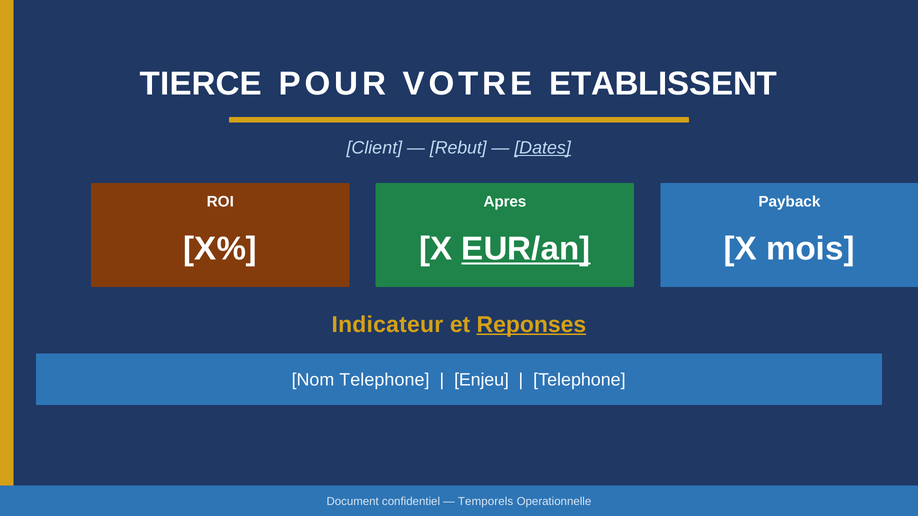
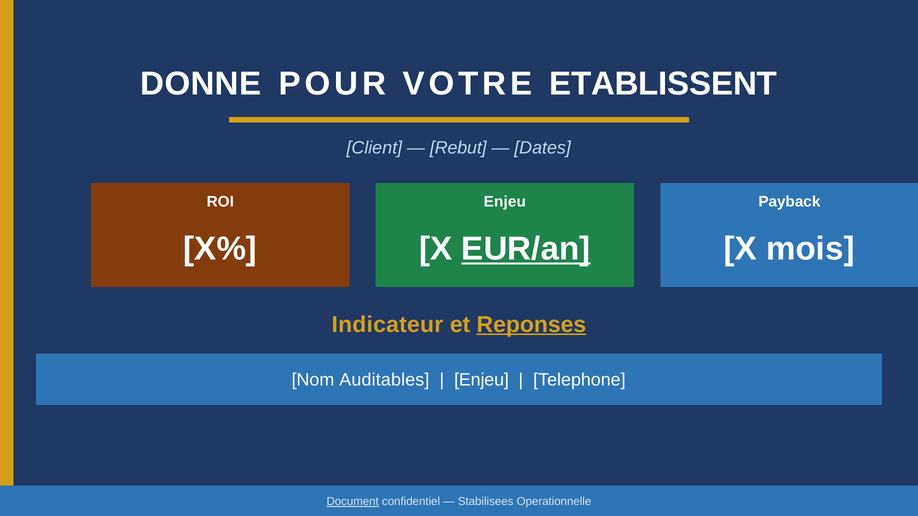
TIERCE: TIERCE -> DONNE (201, 84)
Dates underline: present -> none (543, 148)
Apres: Apres -> Enjeu (505, 202)
Nom Telephone: Telephone -> Auditables (384, 380)
Document underline: none -> present (353, 502)
Temporels: Temporels -> Stabilisees (486, 502)
